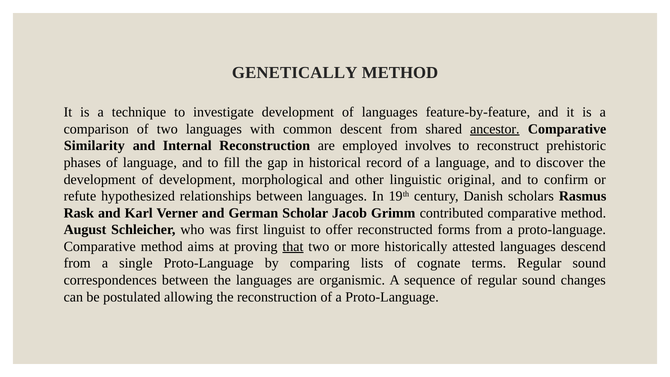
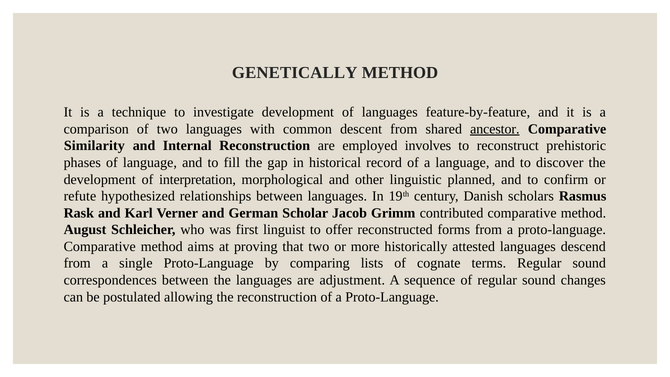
of development: development -> interpretation (198, 179)
original: original -> planned (471, 179)
that underline: present -> none (293, 246)
organismic: organismic -> adjustment (352, 280)
